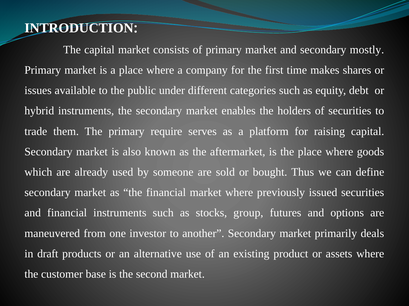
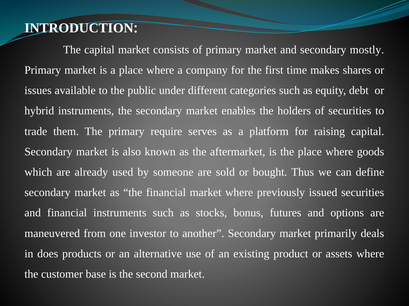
group: group -> bonus (248, 213)
draft: draft -> does (48, 254)
